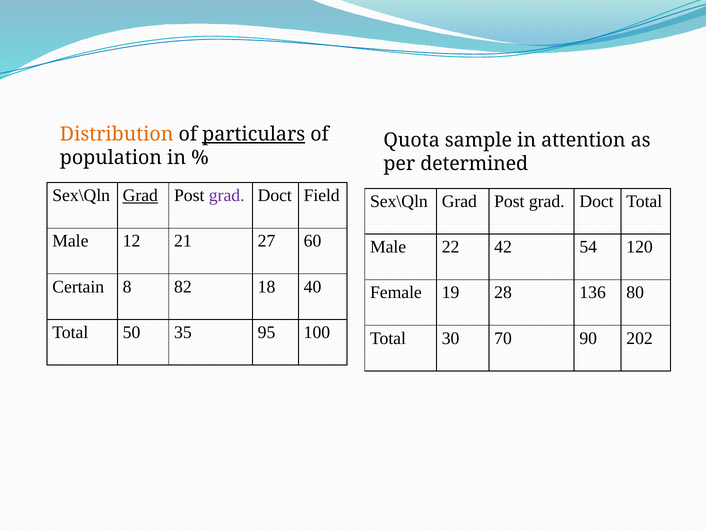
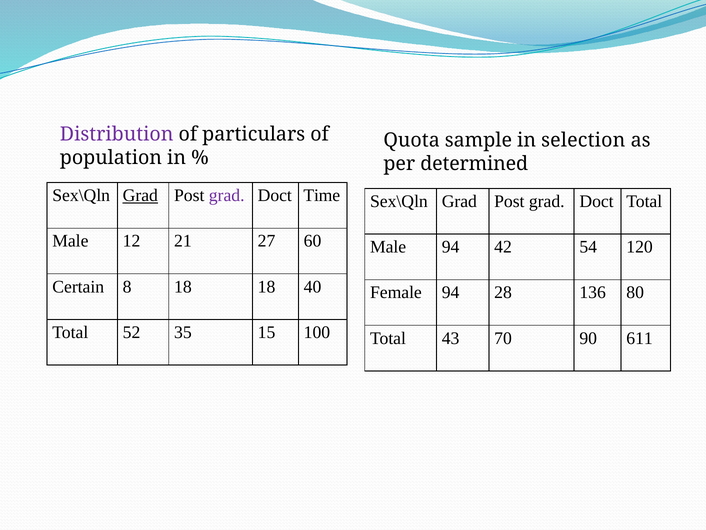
Distribution colour: orange -> purple (117, 134)
particulars underline: present -> none (254, 134)
attention: attention -> selection (583, 140)
Field: Field -> Time (322, 195)
Male 22: 22 -> 94 (451, 247)
8 82: 82 -> 18 (183, 286)
Female 19: 19 -> 94 (451, 292)
50: 50 -> 52 (132, 332)
95: 95 -> 15 (267, 332)
30: 30 -> 43 (451, 338)
202: 202 -> 611 (640, 338)
